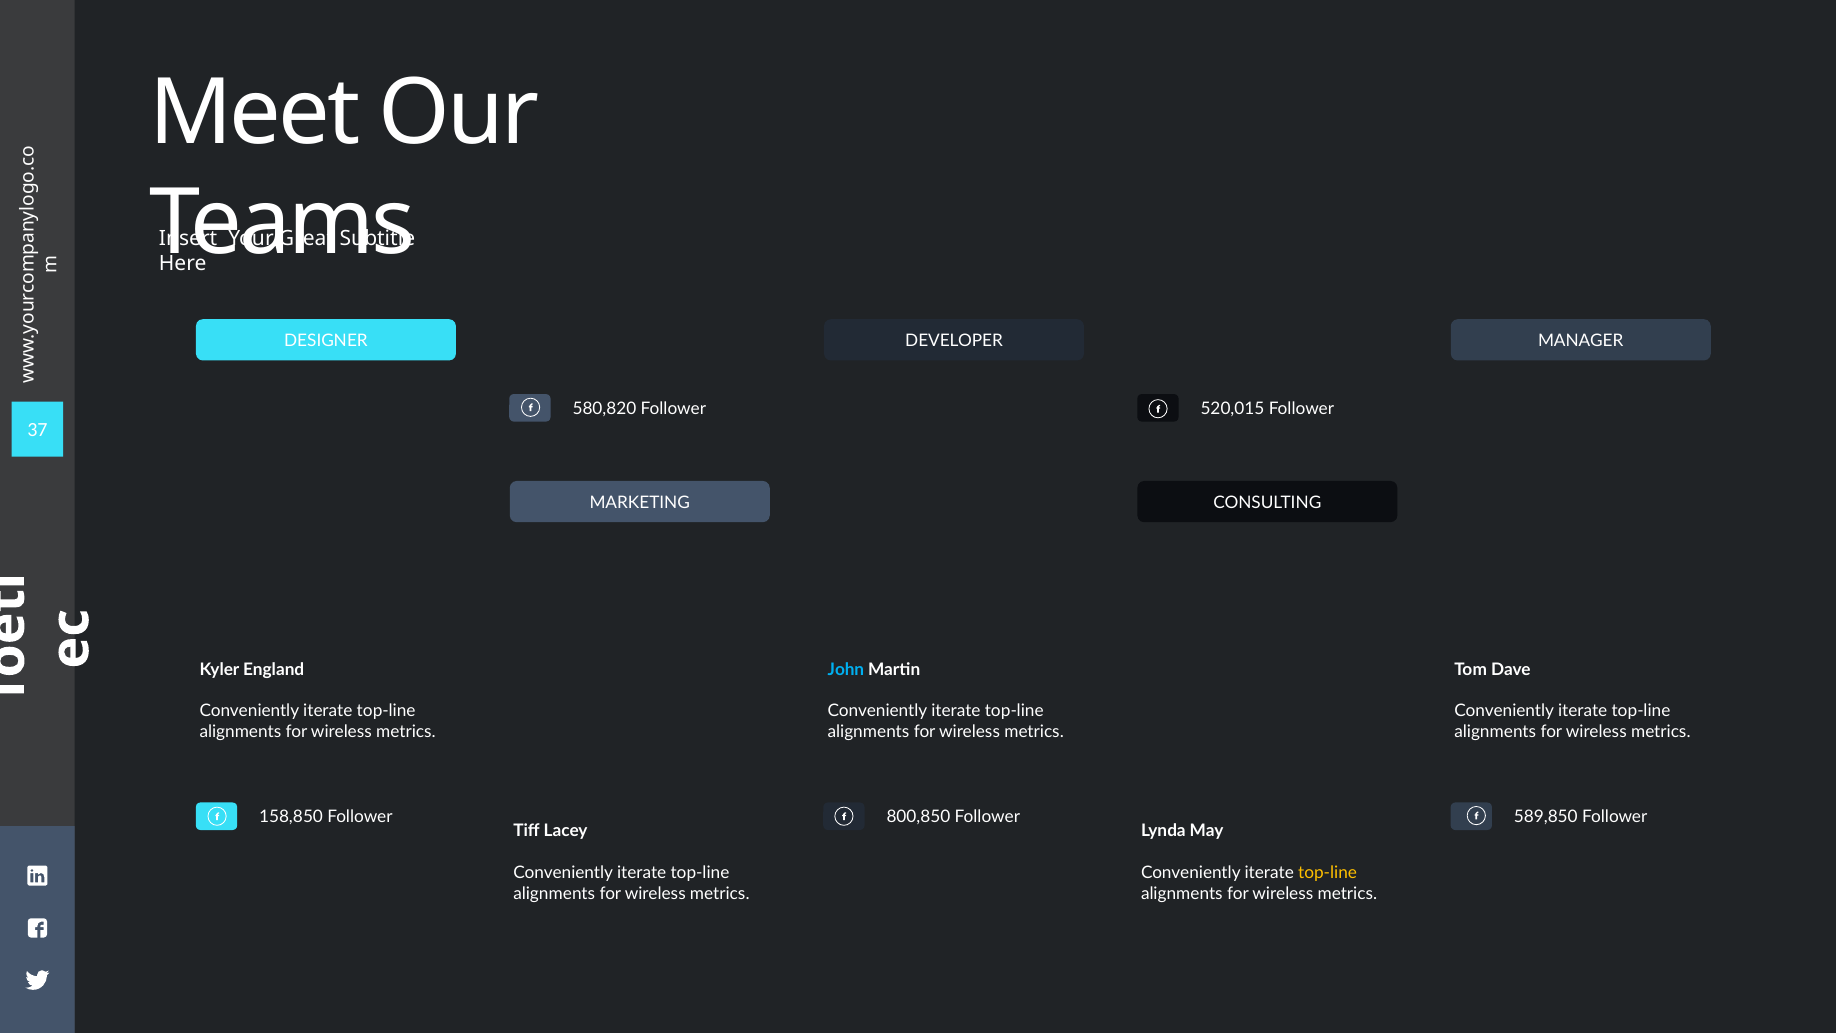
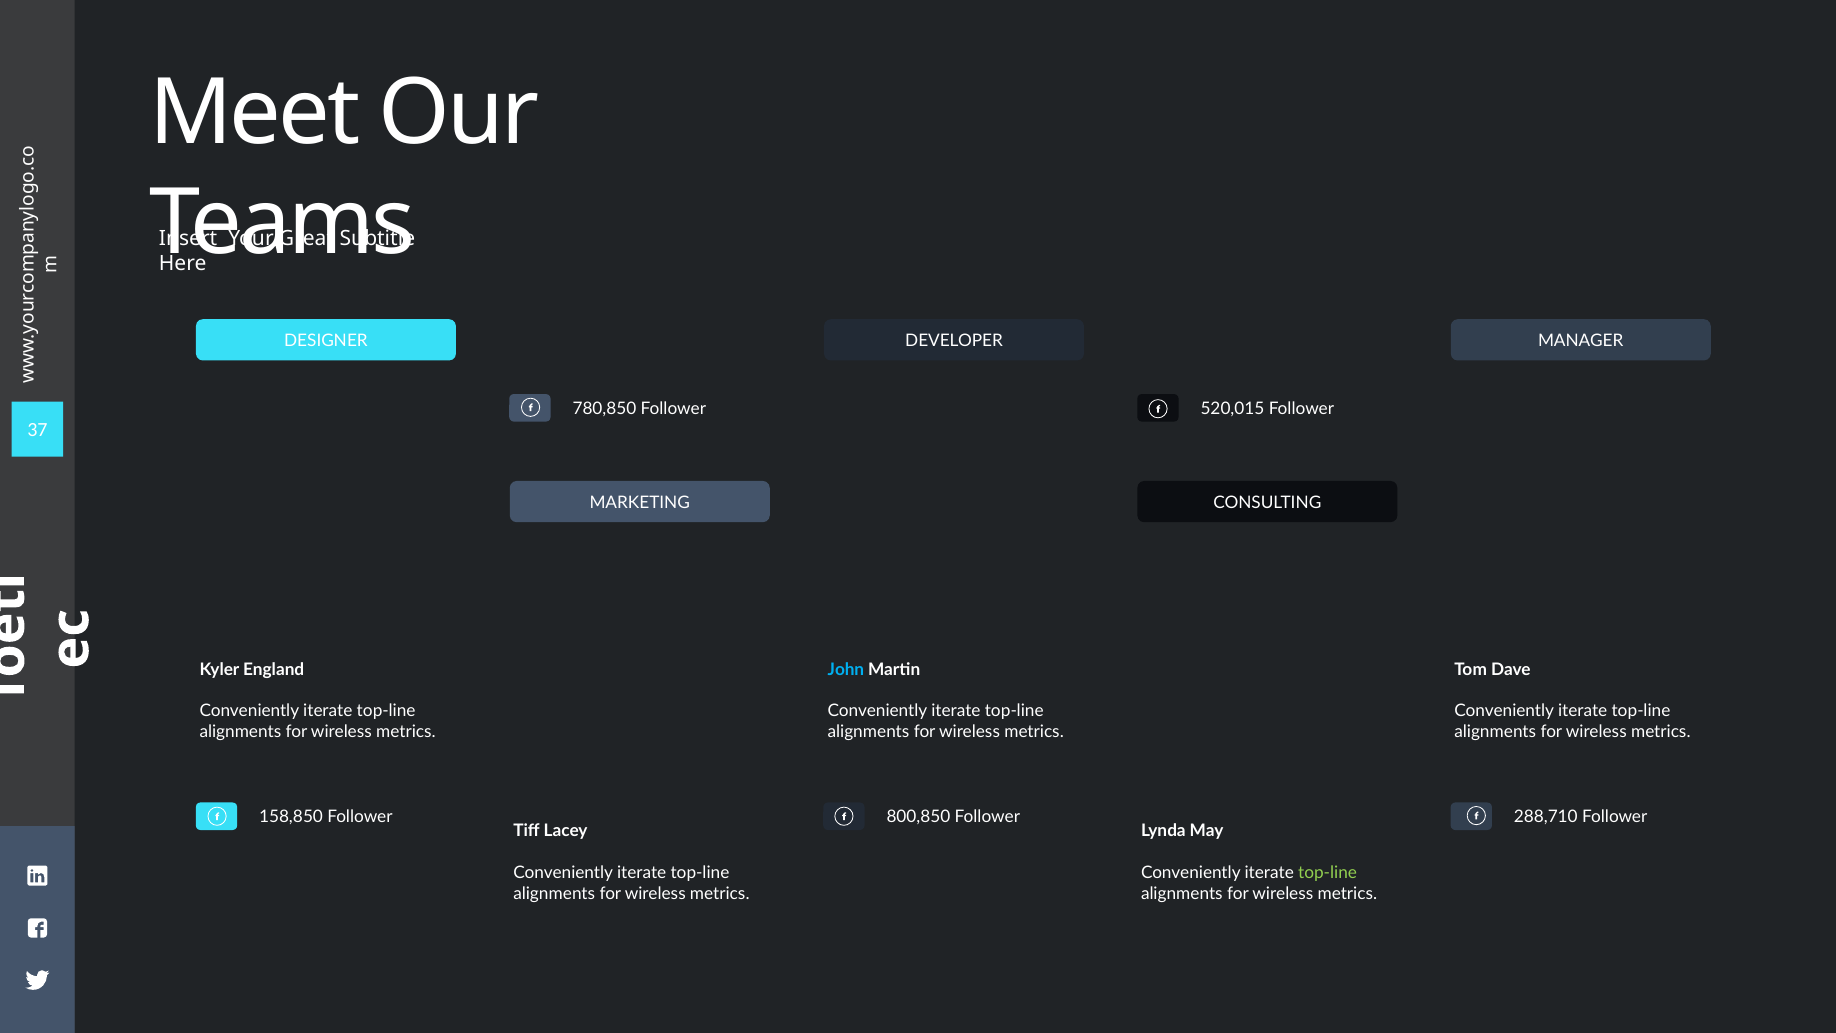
580,820: 580,820 -> 780,850 (604, 408)
589,850: 589,850 -> 288,710 (1546, 817)
top-line colour: yellow -> light green (1328, 872)
